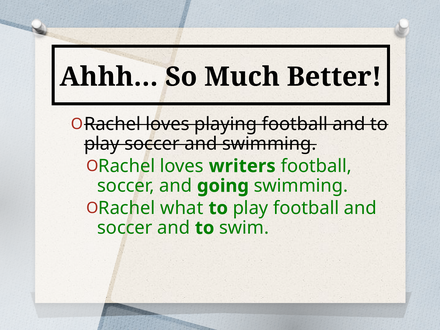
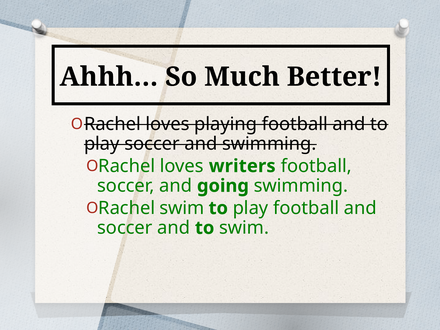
what: what -> swim (182, 208)
